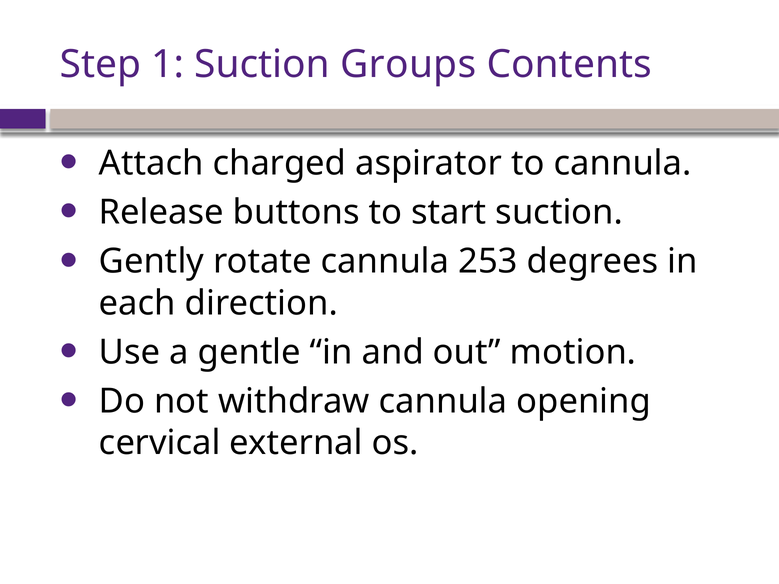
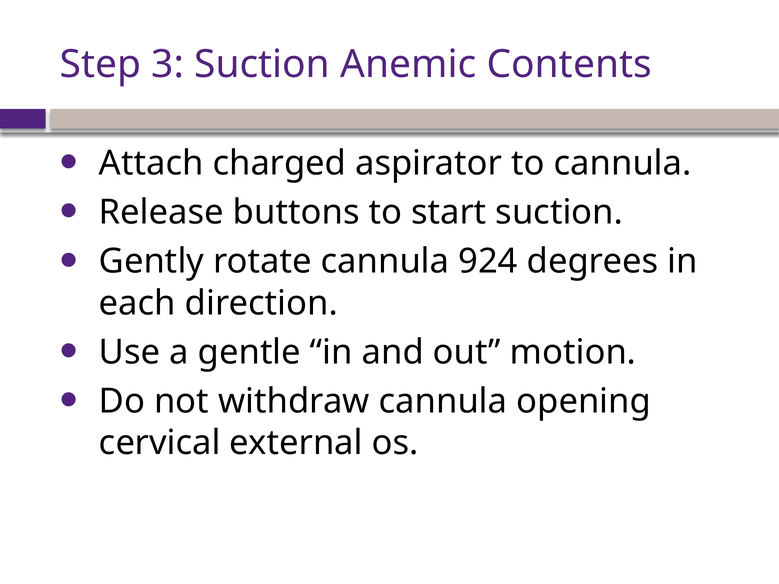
1: 1 -> 3 (168, 64)
Groups: Groups -> Anemic (408, 64)
253: 253 -> 924 (488, 262)
